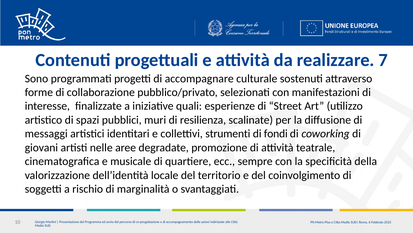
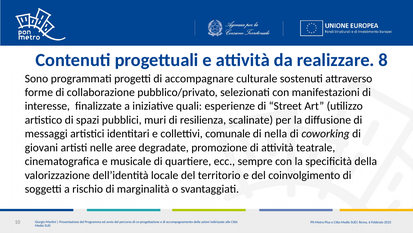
7: 7 -> 8 (383, 60)
strumenti: strumenti -> comunale (228, 133)
fondi: fondi -> nella (276, 133)
